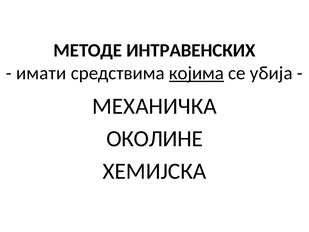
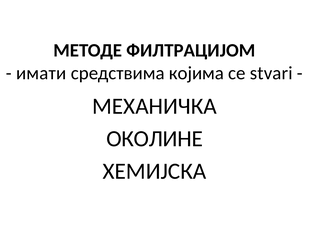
ИНТРАВЕНСКИХ: ИНТРАВЕНСКИХ -> ФИЛТРАЦИЈОМ (191, 50)
којима underline: present -> none (196, 73)
убија: убија -> stvari (271, 73)
